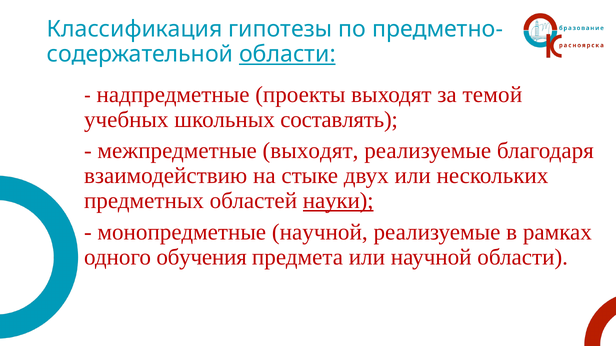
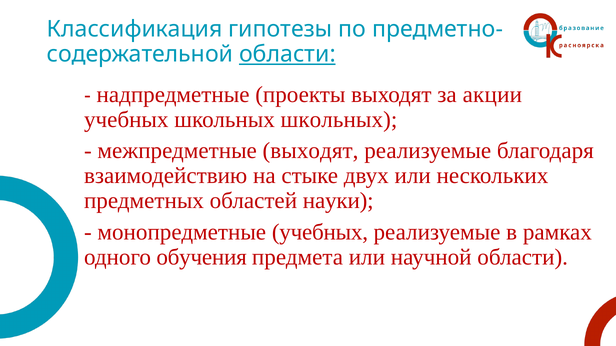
темой: темой -> акции (492, 95)
школьных составлять: составлять -> школьных (339, 120)
науки underline: present -> none (338, 201)
монопредметные научной: научной -> учебных (320, 232)
